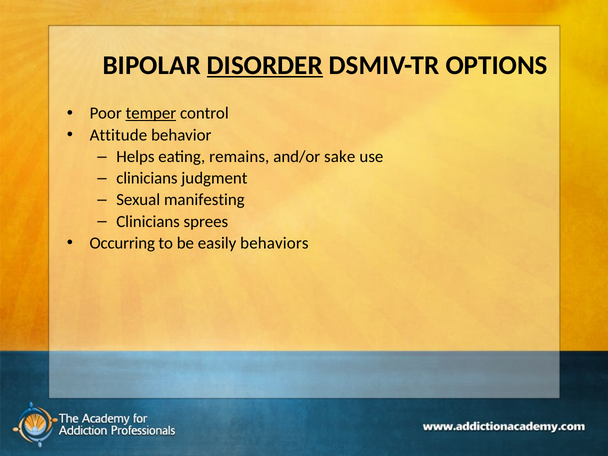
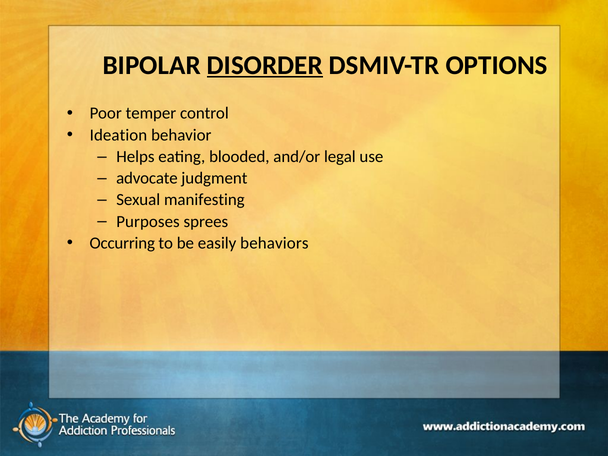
temper underline: present -> none (151, 113)
Attitude: Attitude -> Ideation (118, 135)
remains: remains -> blooded (239, 157)
sake: sake -> legal (340, 157)
clinicians: clinicians -> advocate (147, 178)
Clinicians: Clinicians -> Purposes (148, 221)
